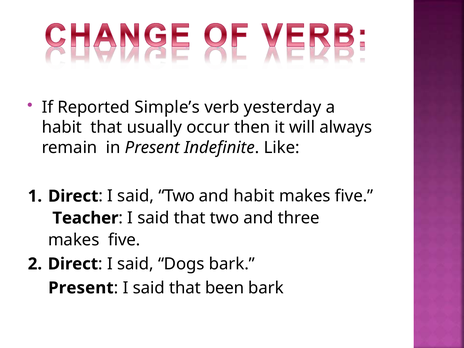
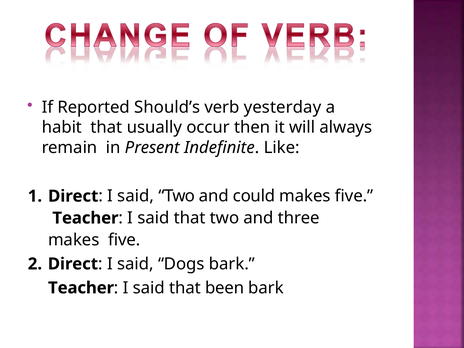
Simple’s: Simple’s -> Should’s (167, 107)
and habit: habit -> could (254, 196)
Present: Present -> Teacher (81, 288)
